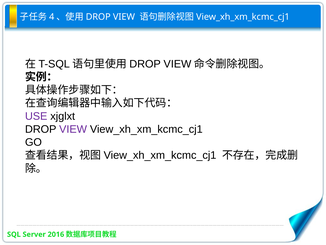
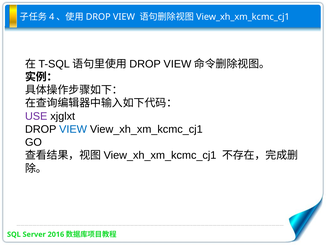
VIEW colour: purple -> blue (73, 129)
